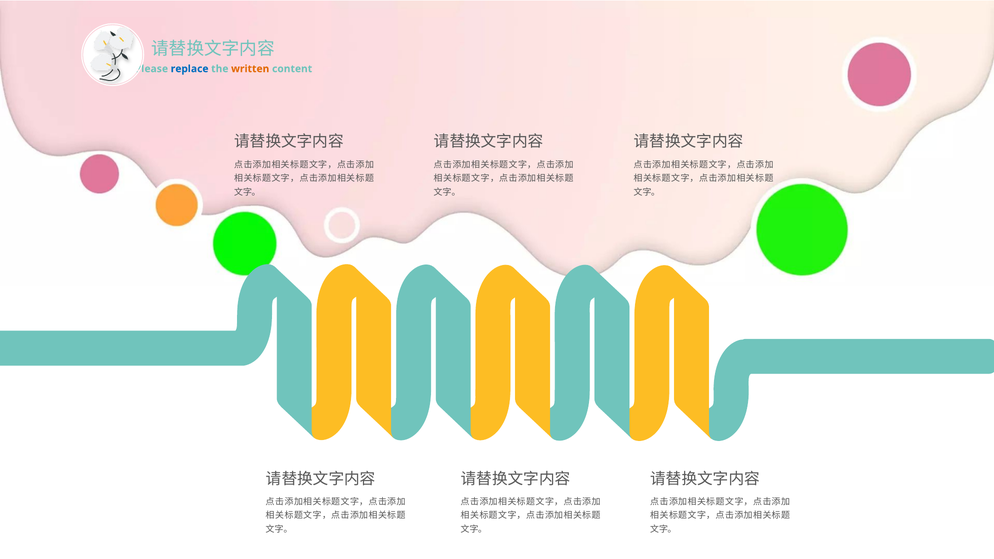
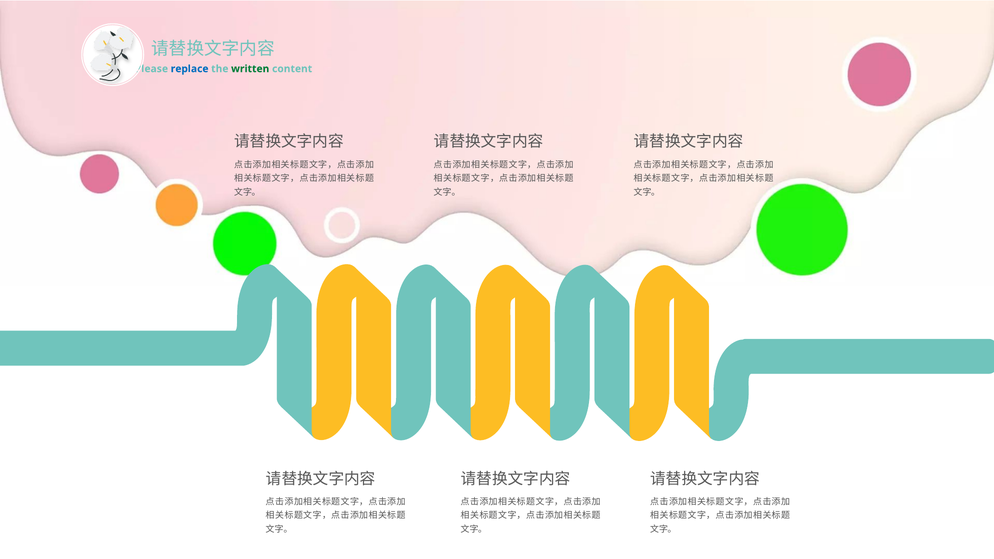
written colour: orange -> green (250, 69)
